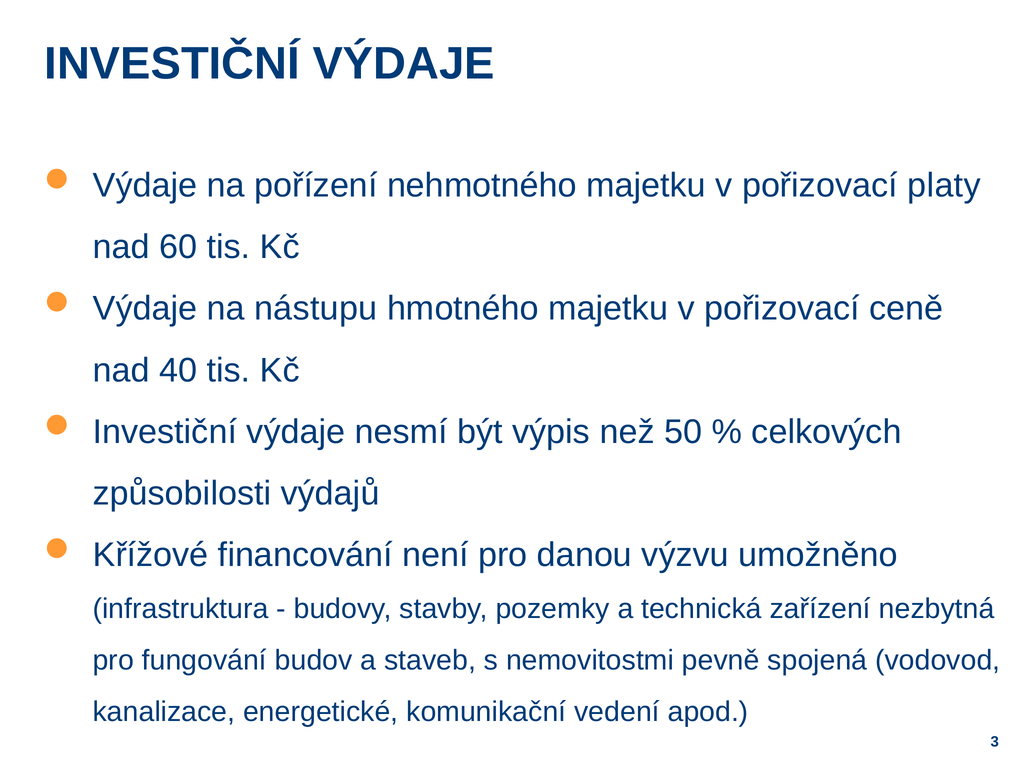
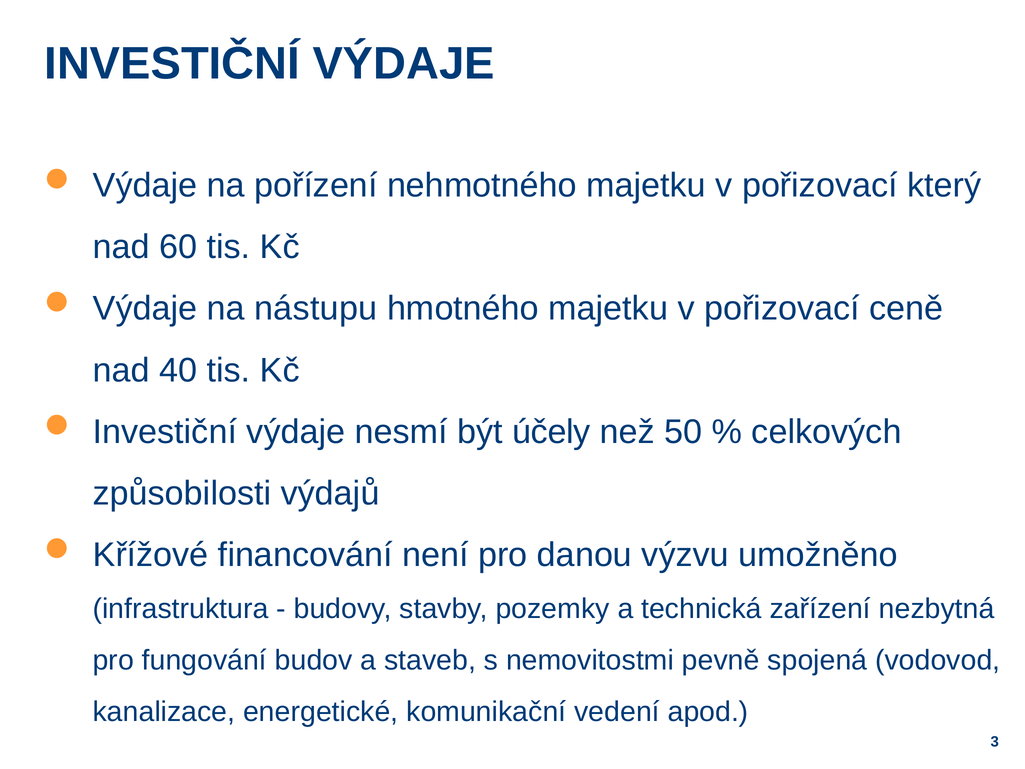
platy: platy -> který (944, 186)
výpis: výpis -> účely (551, 432)
